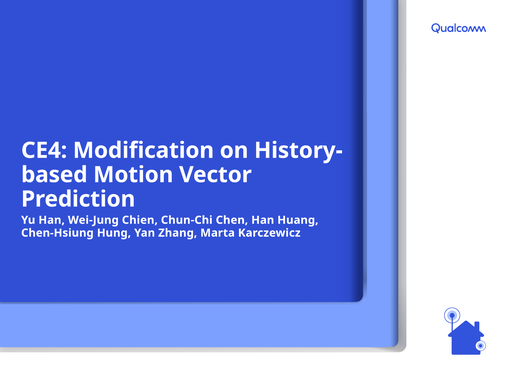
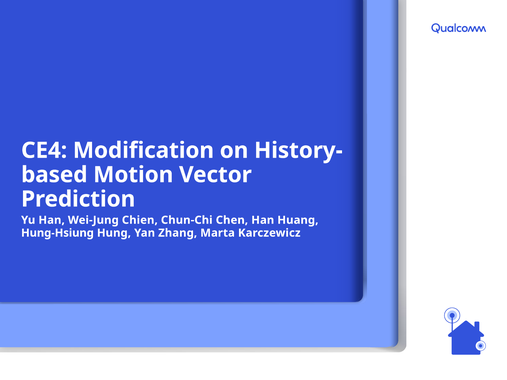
Chen-Hsiung: Chen-Hsiung -> Hung-Hsiung (57, 233)
